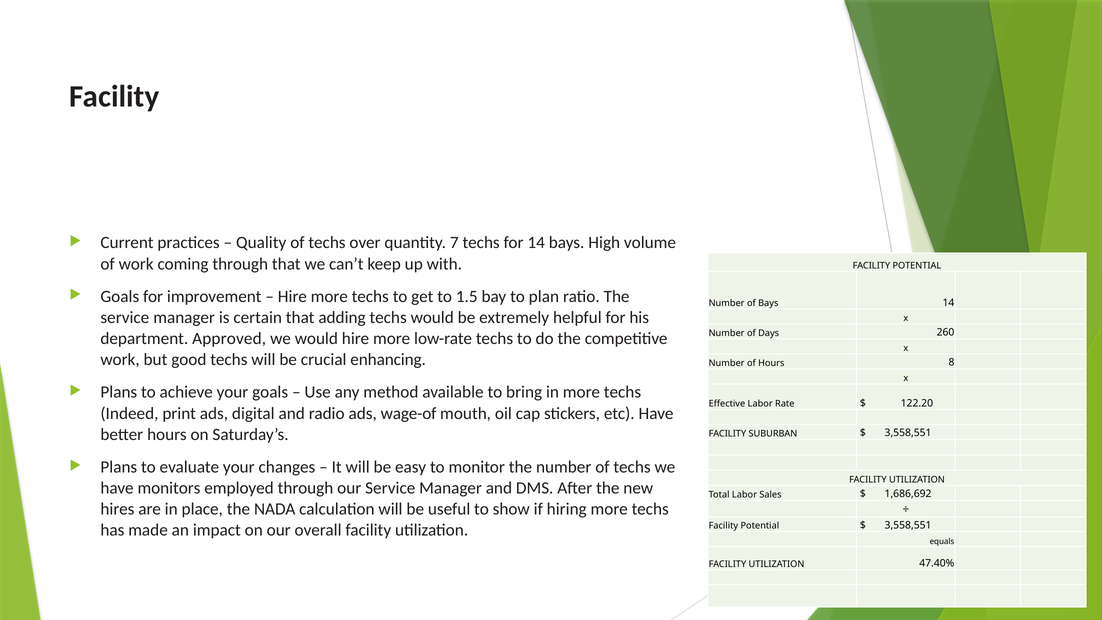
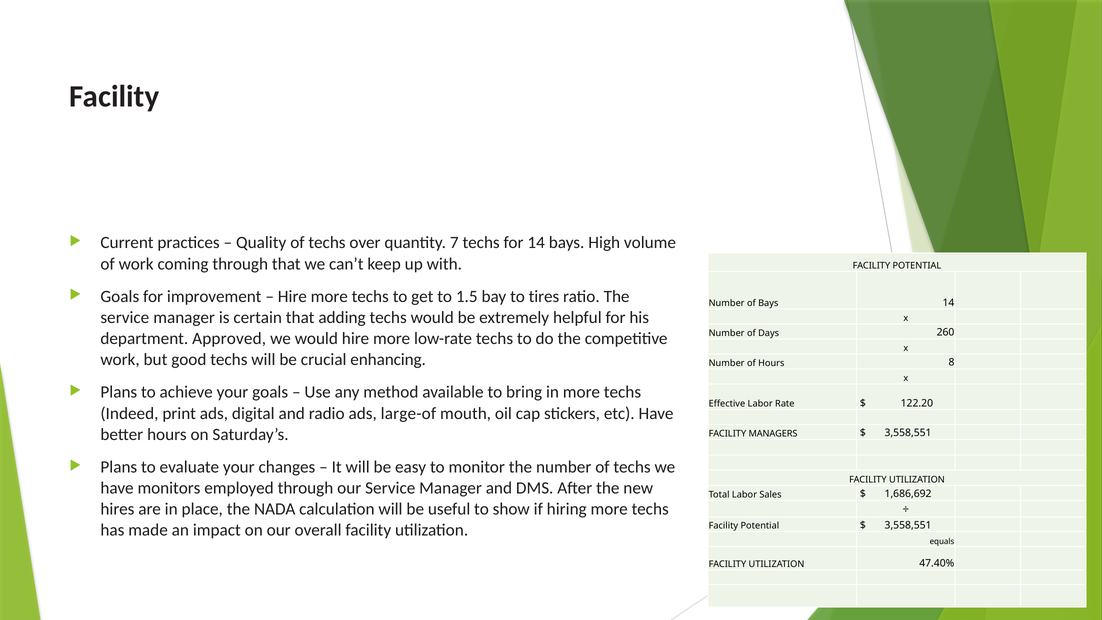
plan: plan -> tires (544, 296)
wage-of: wage-of -> large-of (408, 413)
SUBURBAN: SUBURBAN -> MANAGERS (773, 434)
